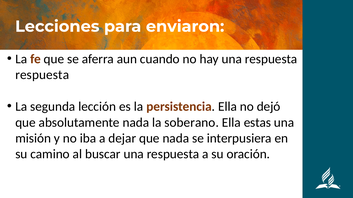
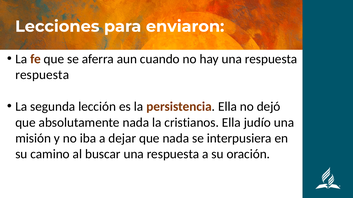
soberano: soberano -> cristianos (192, 123)
estas: estas -> judío (257, 123)
